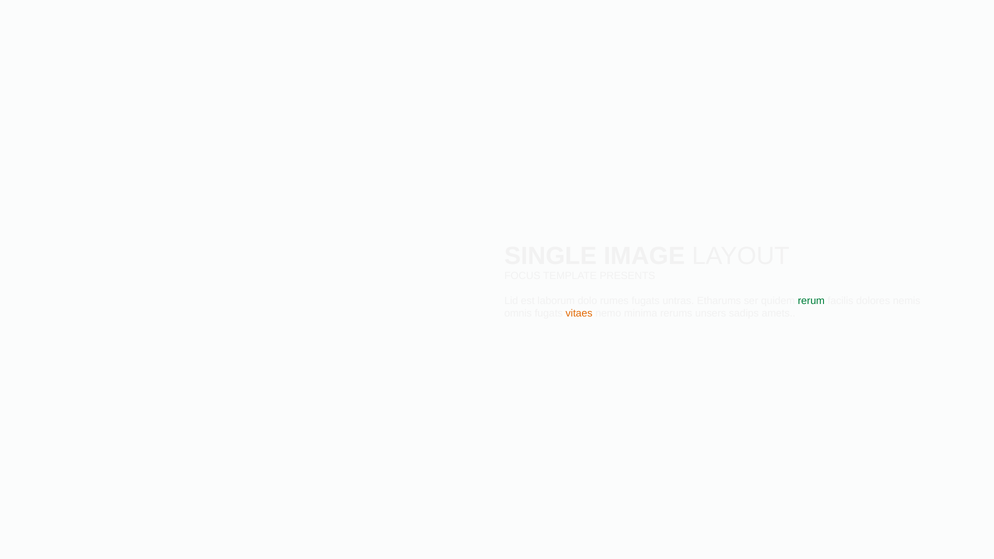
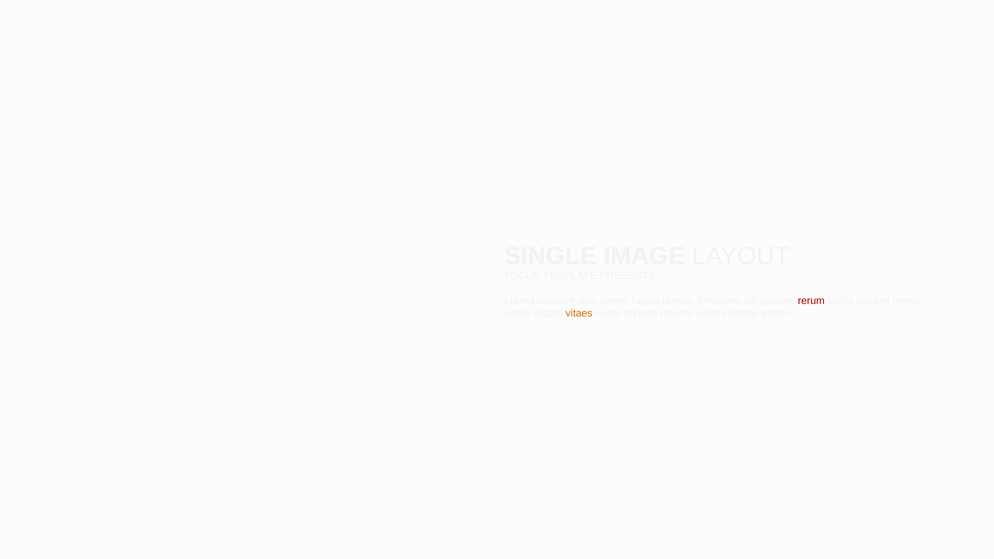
rerum colour: green -> red (811, 301)
